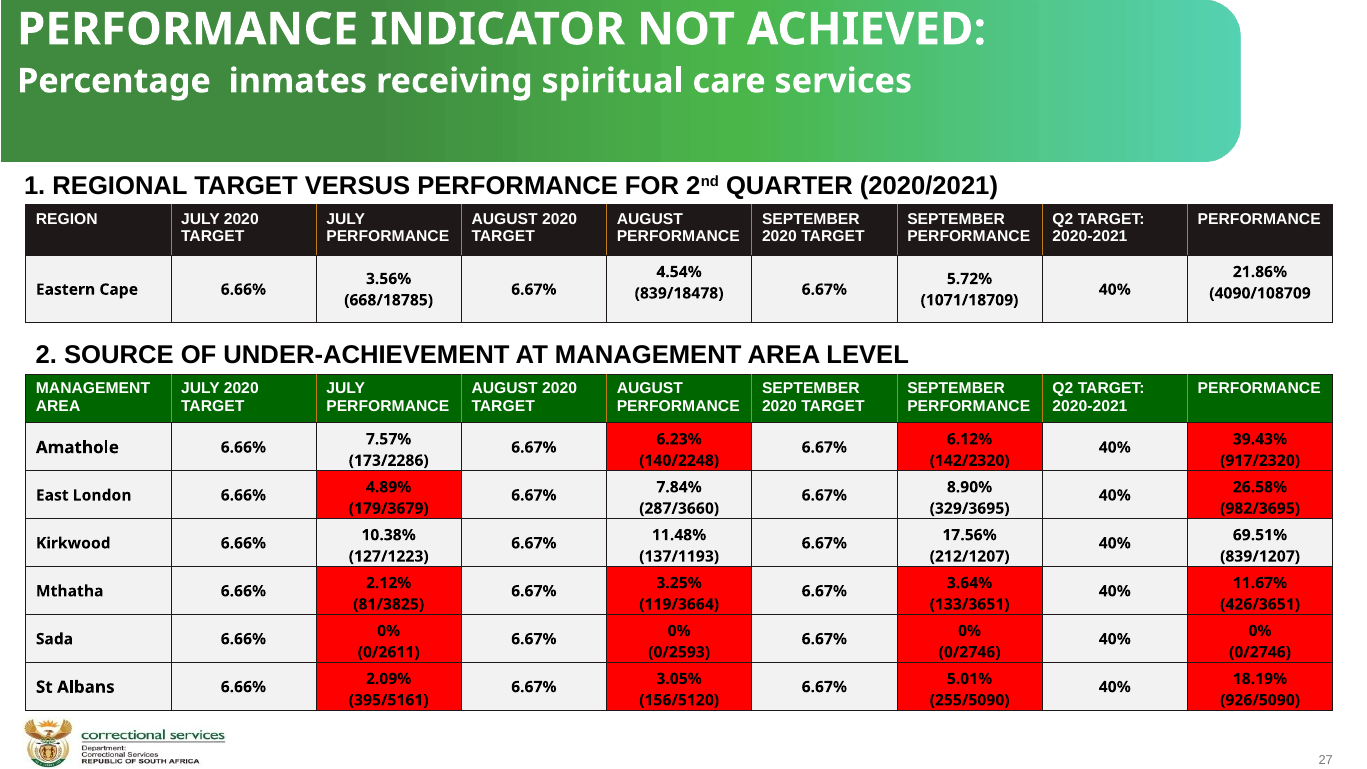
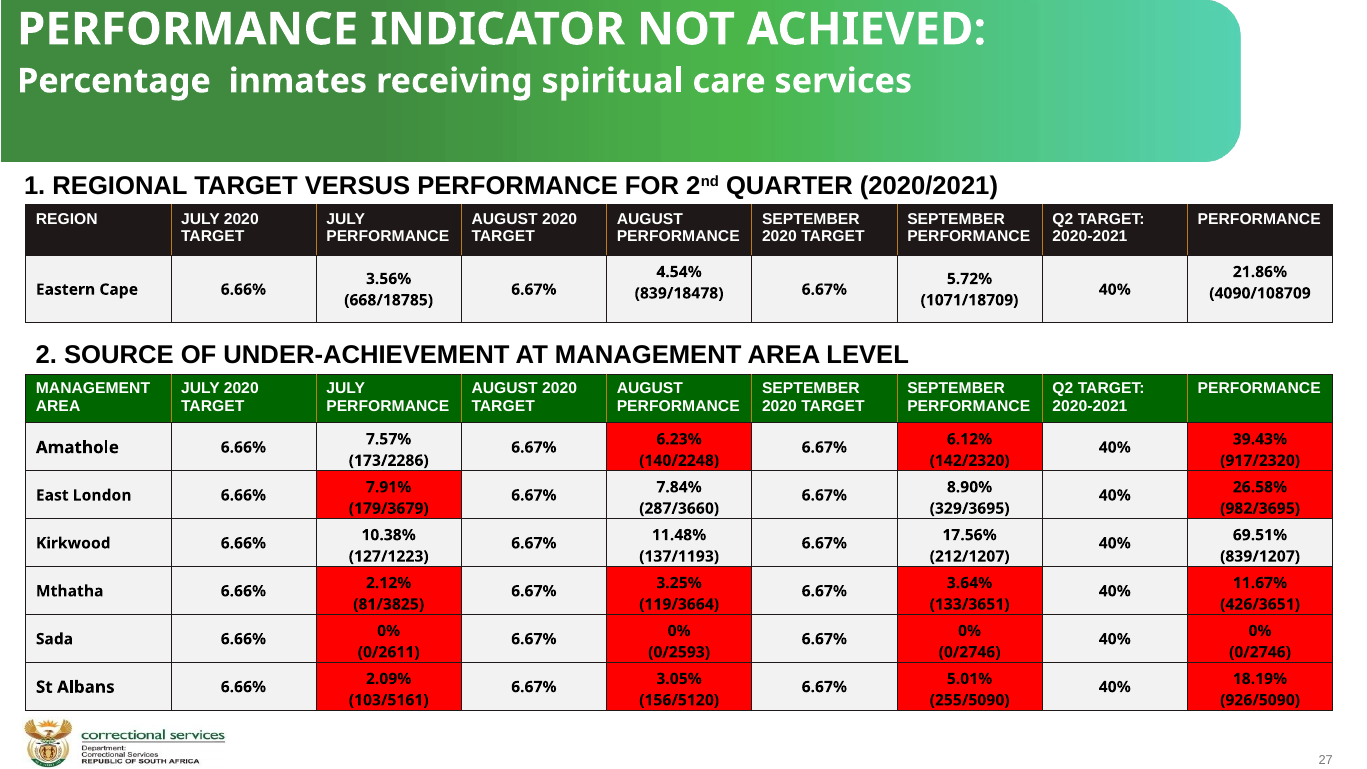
4.89%: 4.89% -> 7.91% (389, 487)
395/5161: 395/5161 -> 103/5161 (389, 700)
